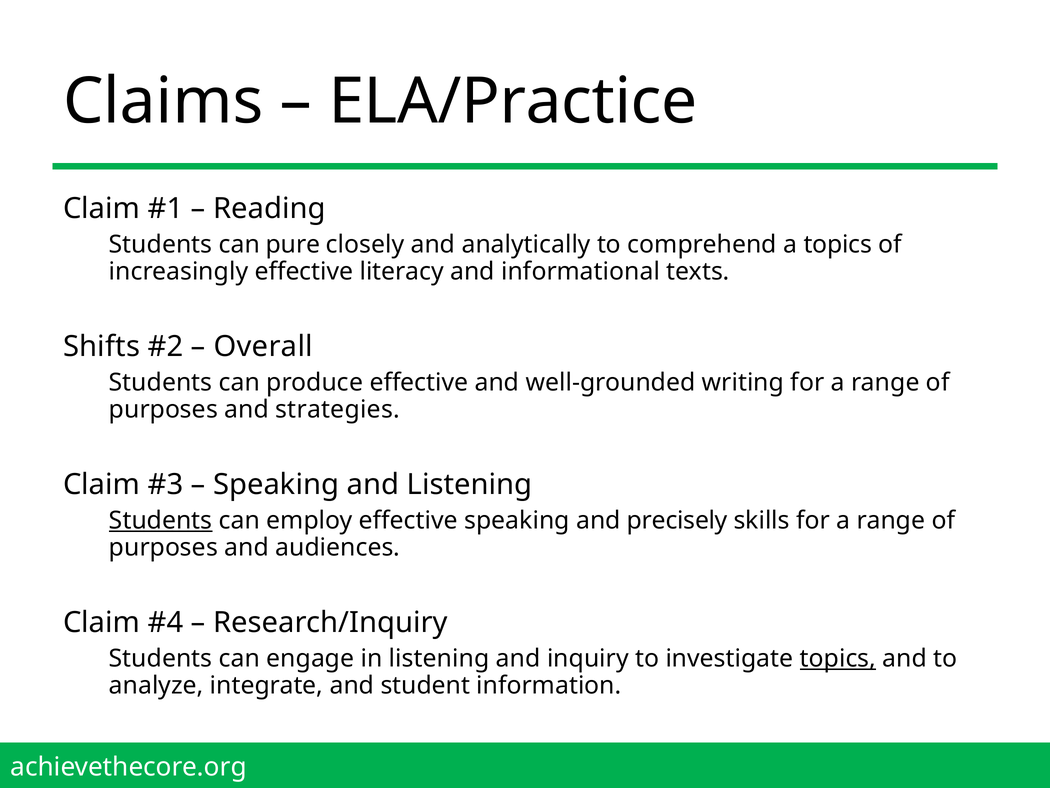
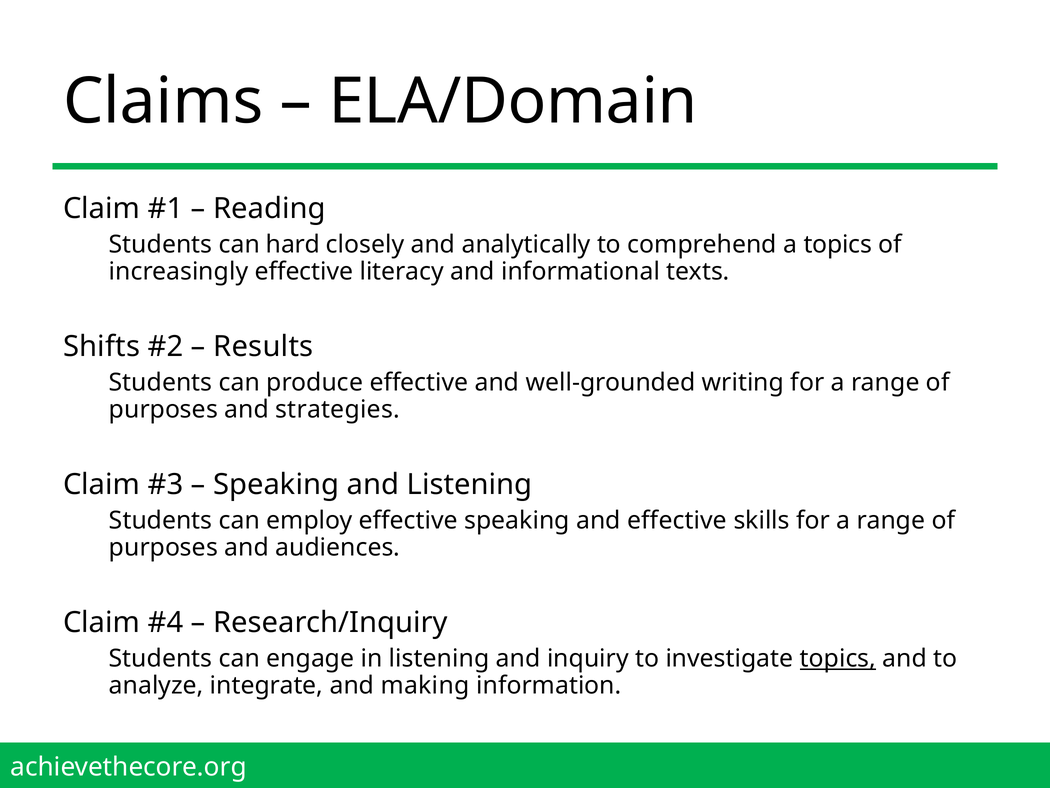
ELA/Practice: ELA/Practice -> ELA/Domain (513, 102)
pure: pure -> hard (293, 244)
Overall: Overall -> Results (263, 347)
Students underline: present -> none (161, 520)
and precisely: precisely -> effective (677, 520)
student: student -> making (425, 685)
